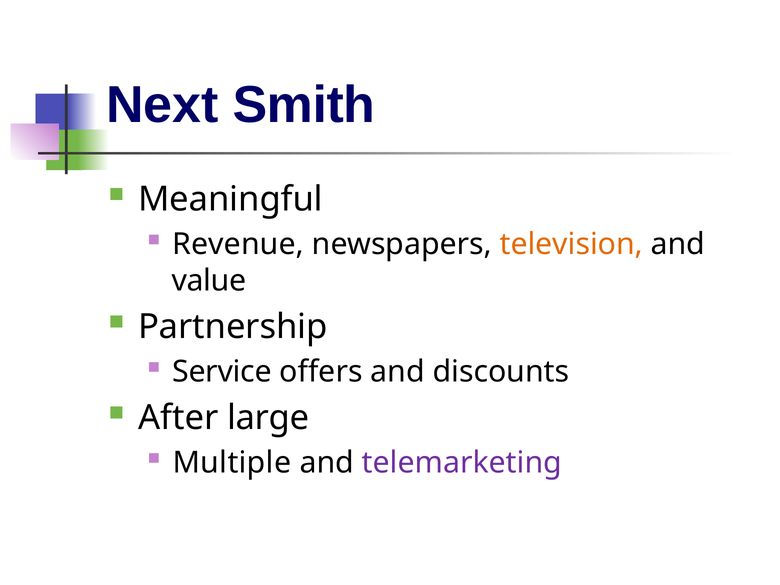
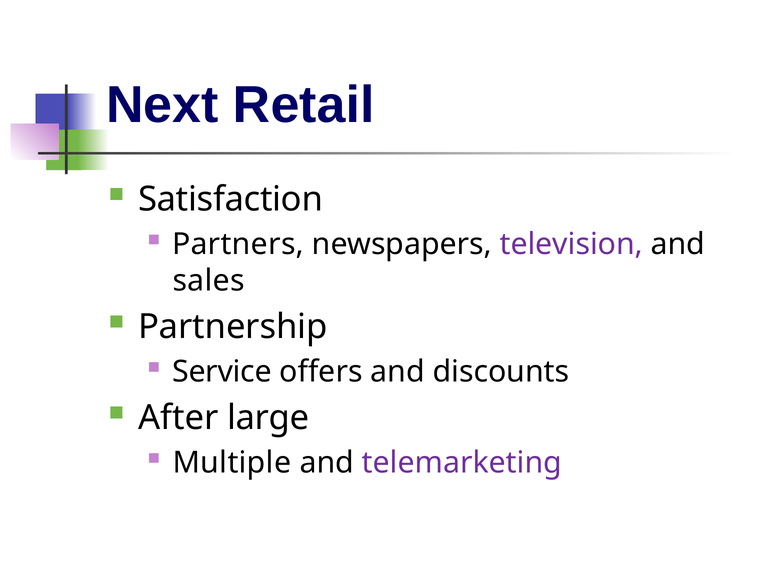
Smith: Smith -> Retail (304, 105)
Meaningful: Meaningful -> Satisfaction (231, 199)
Revenue: Revenue -> Partners (238, 244)
television colour: orange -> purple (571, 244)
value: value -> sales (209, 280)
